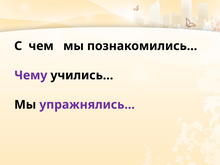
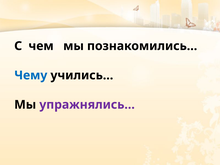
Чему colour: purple -> blue (31, 75)
